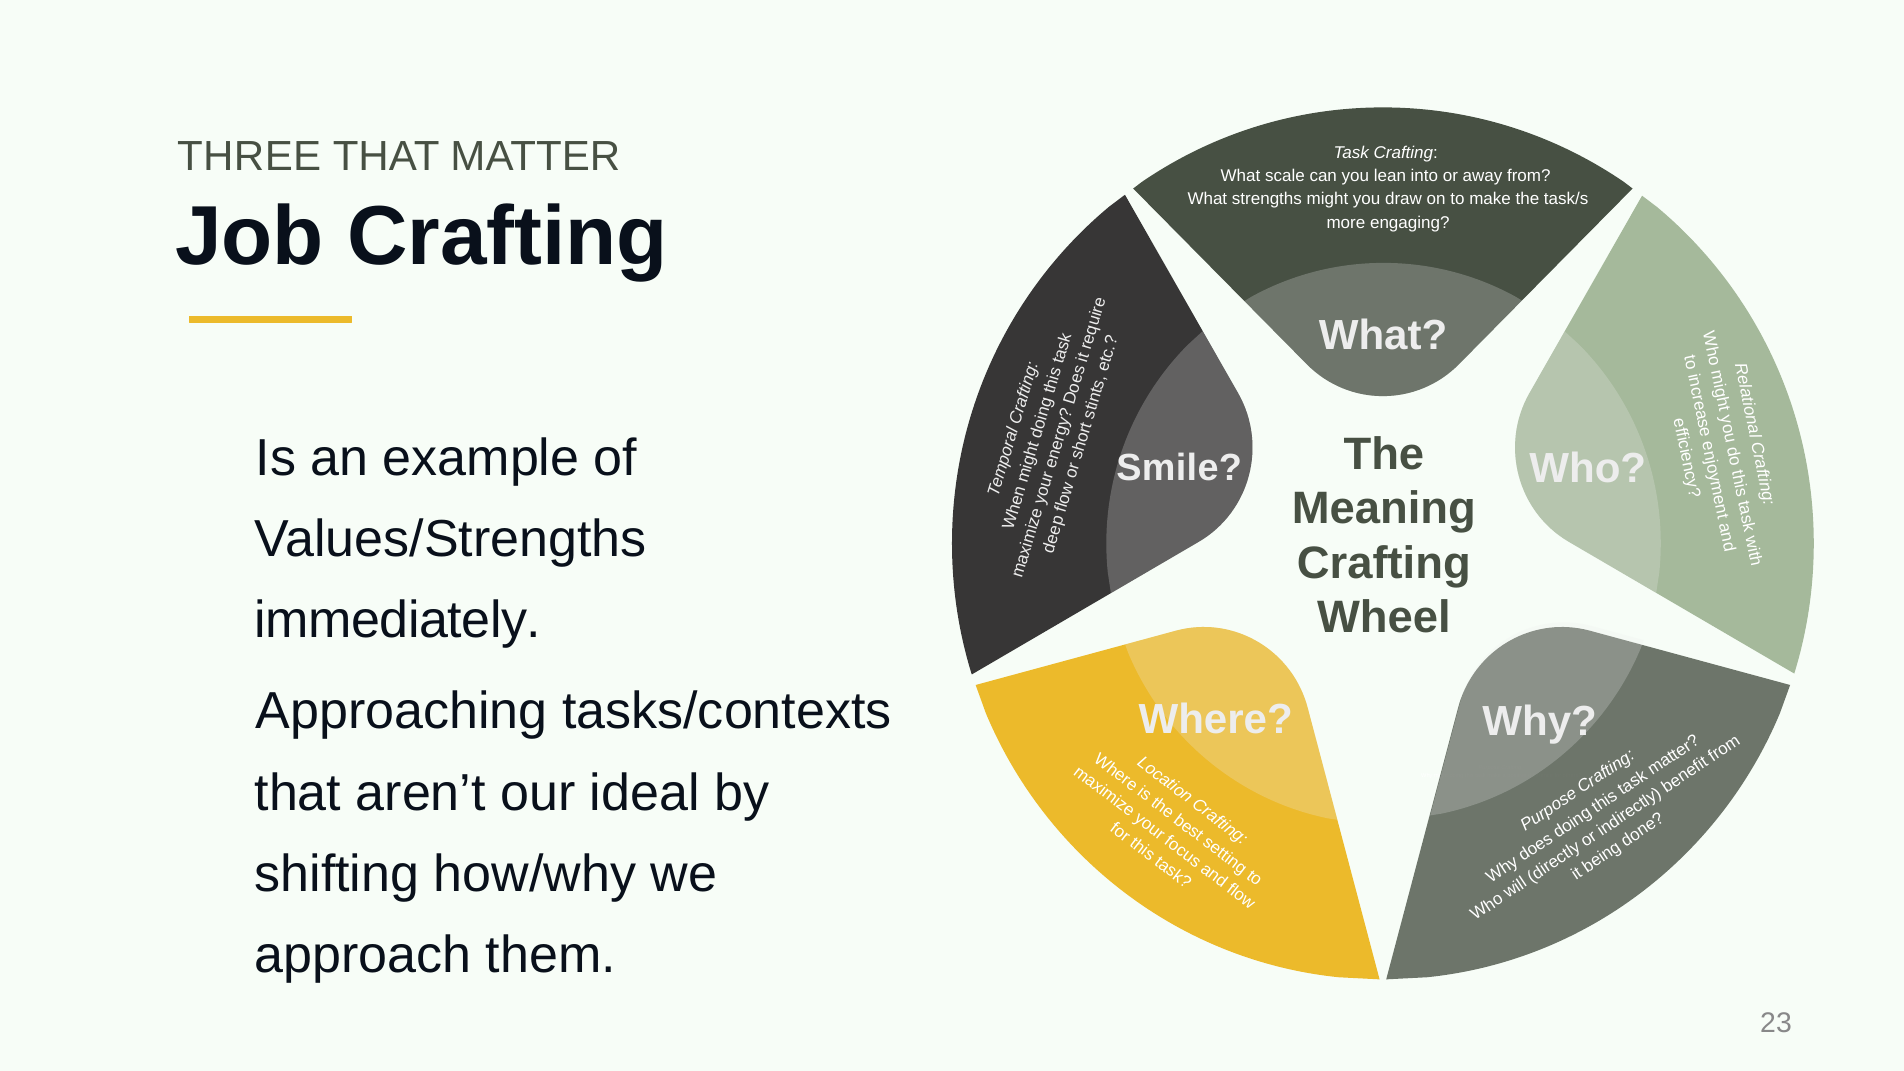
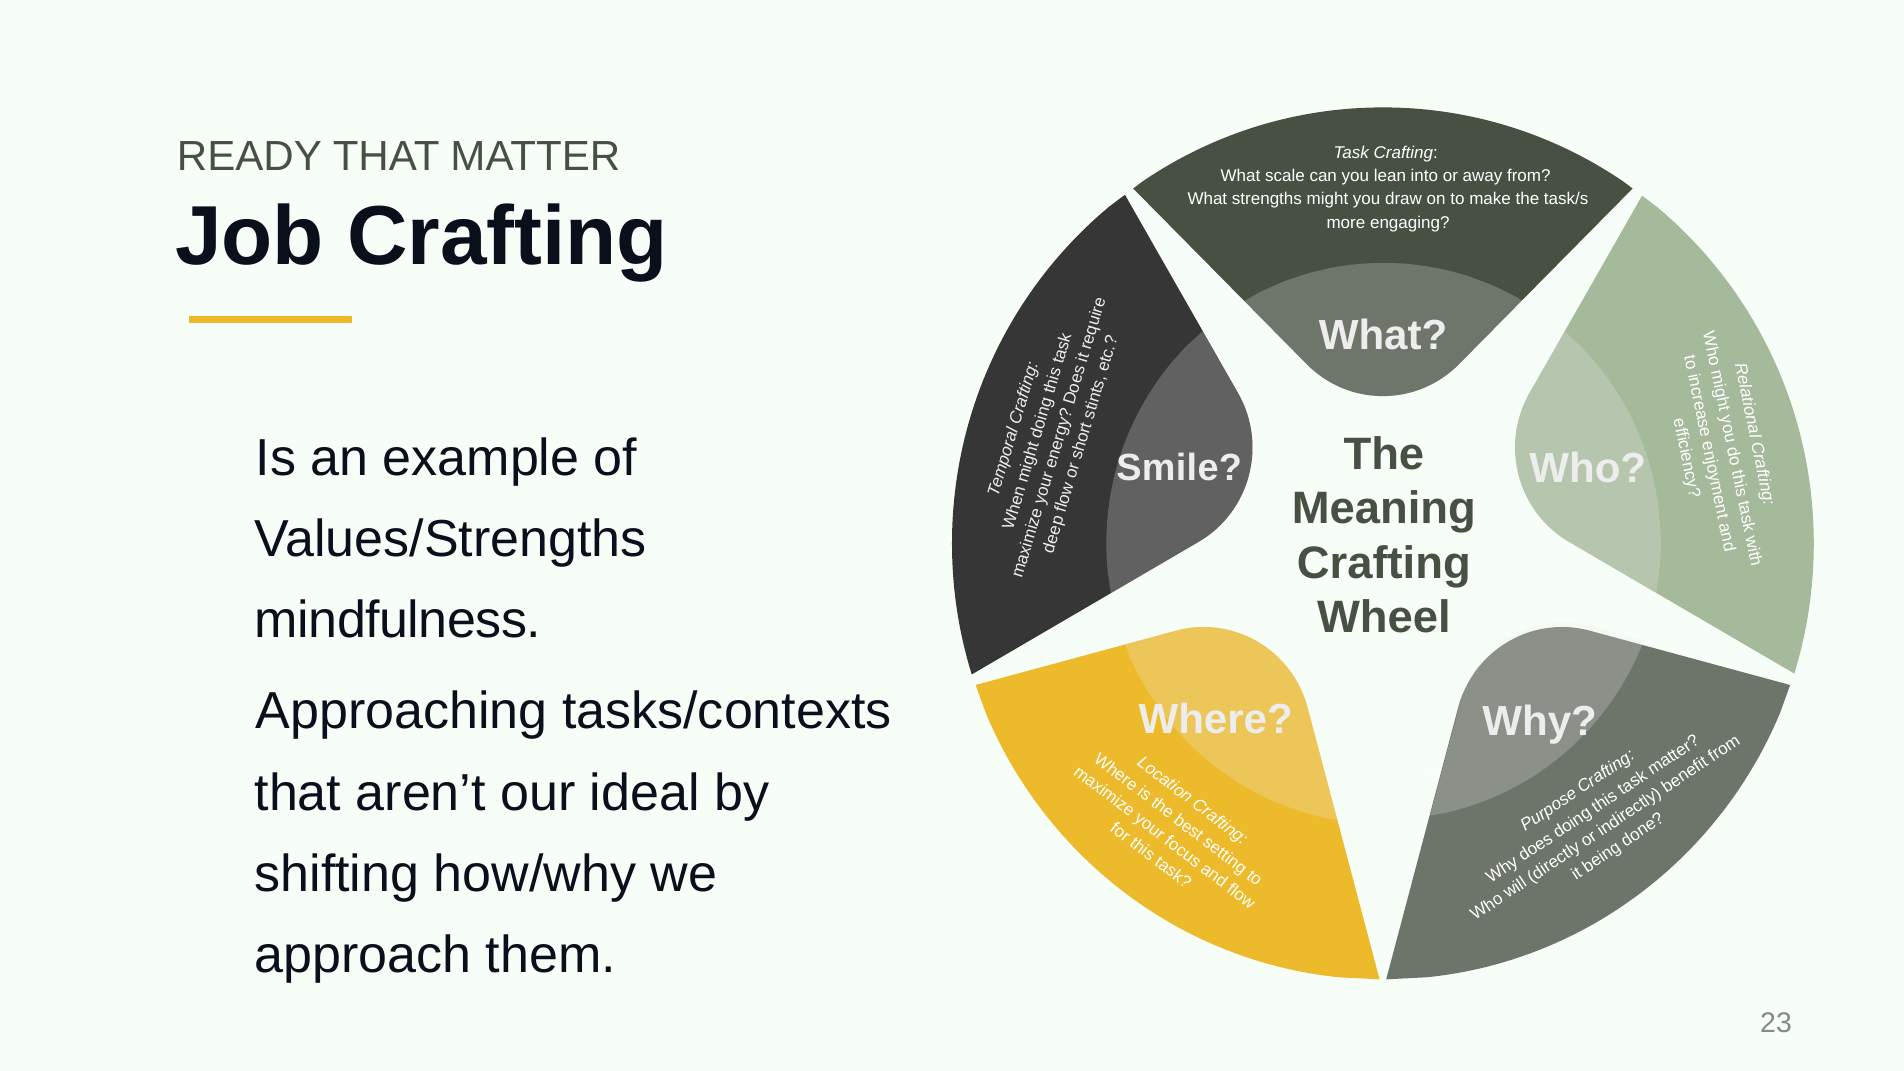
THREE: THREE -> READY (249, 157)
immediately: immediately -> mindfulness (398, 620)
